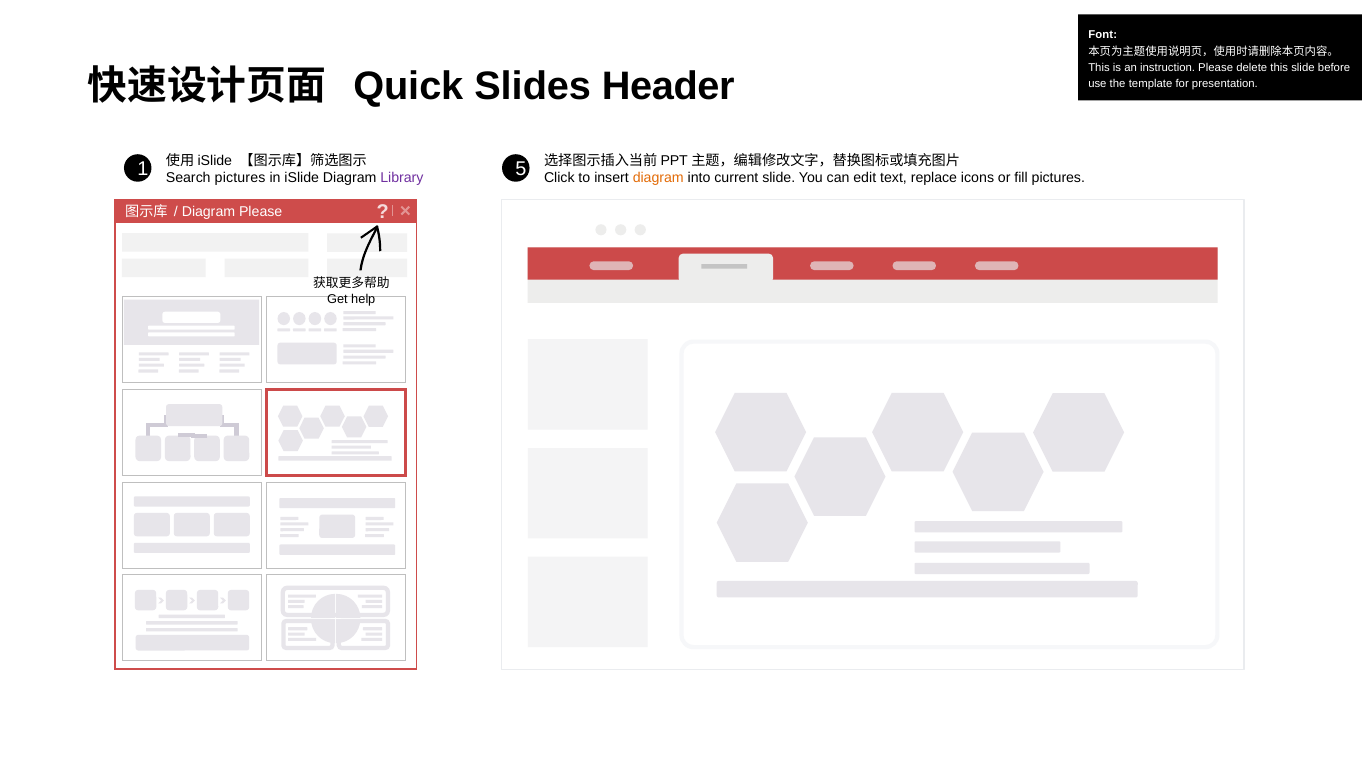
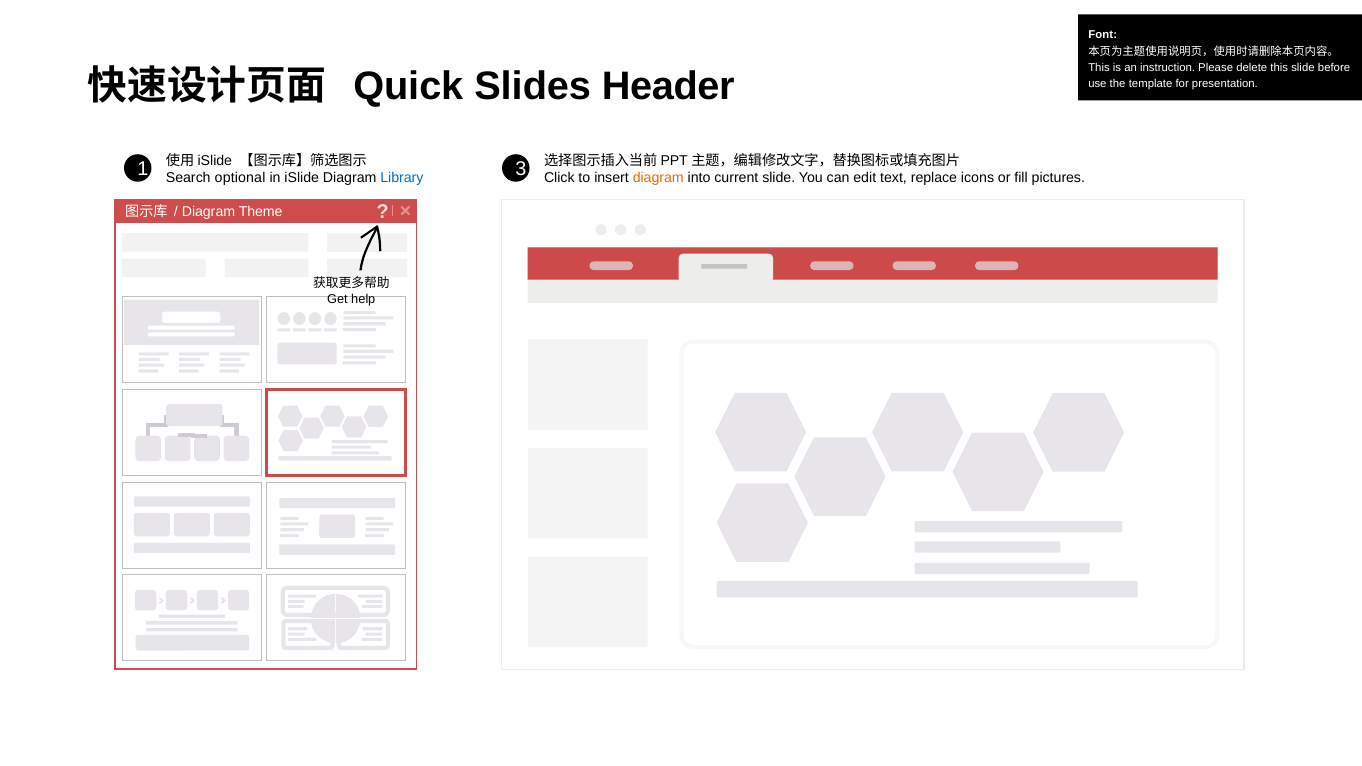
5: 5 -> 3 (521, 169)
Search pictures: pictures -> optional (240, 178)
Library colour: purple -> blue (402, 178)
Diagram Please: Please -> Theme (261, 212)
